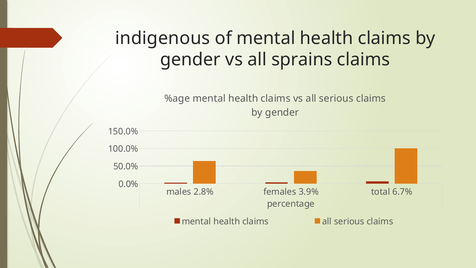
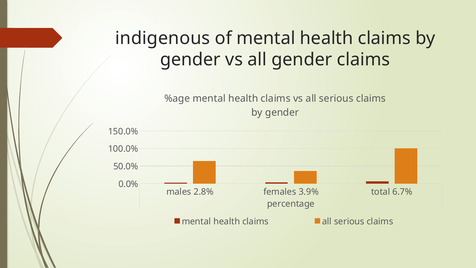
all sprains: sprains -> gender (302, 60)
